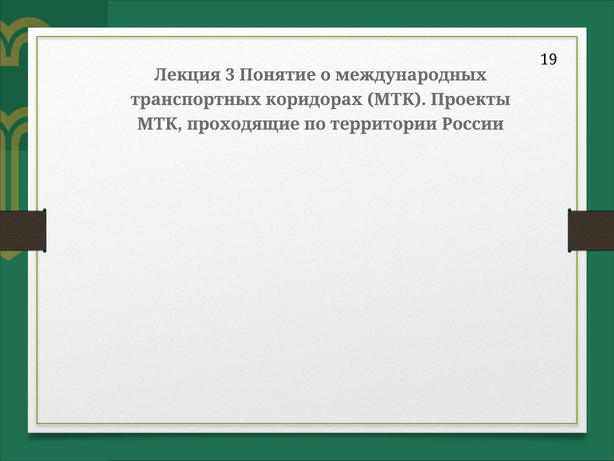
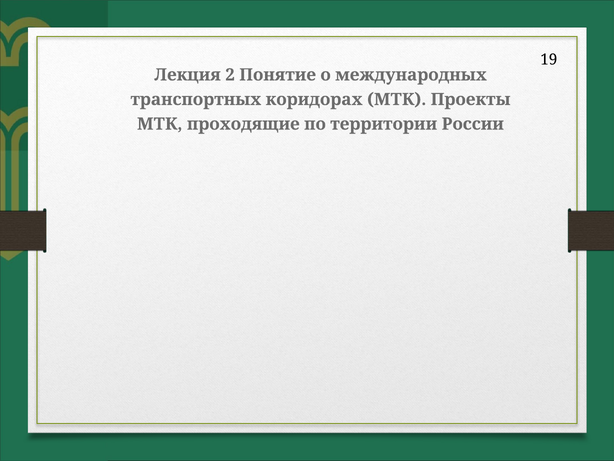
3: 3 -> 2 (230, 75)
